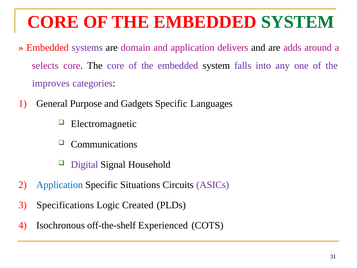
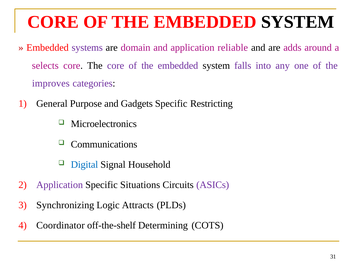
SYSTEM colour: green -> black (298, 22)
delivers: delivers -> reliable (233, 48)
Languages: Languages -> Restricting (211, 104)
Electromagnetic: Electromagnetic -> Microelectronics (104, 124)
Digital colour: purple -> blue (84, 164)
Application colour: blue -> purple (60, 185)
Specifications: Specifications -> Synchronizing (65, 205)
Created: Created -> Attracts (138, 205)
Isochronous: Isochronous -> Coordinator (61, 225)
Experienced: Experienced -> Determining (163, 225)
